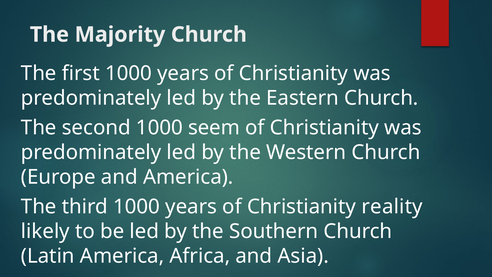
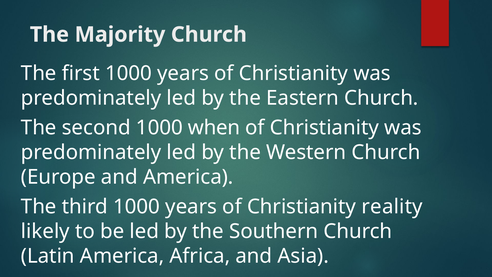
seem: seem -> when (214, 128)
